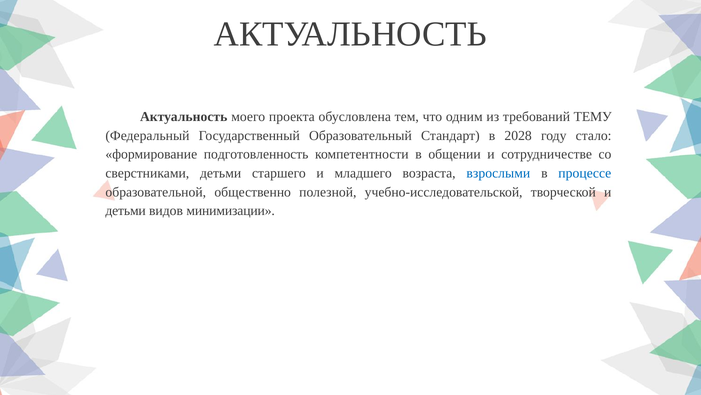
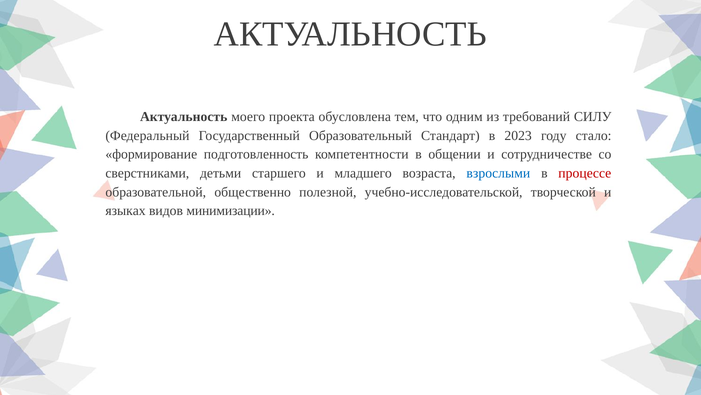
ТЕМУ: ТЕМУ -> СИЛУ (593, 117)
2028: 2028 -> 2023 (518, 135)
процессе colour: blue -> red (585, 173)
детьми: детьми -> языках (126, 211)
